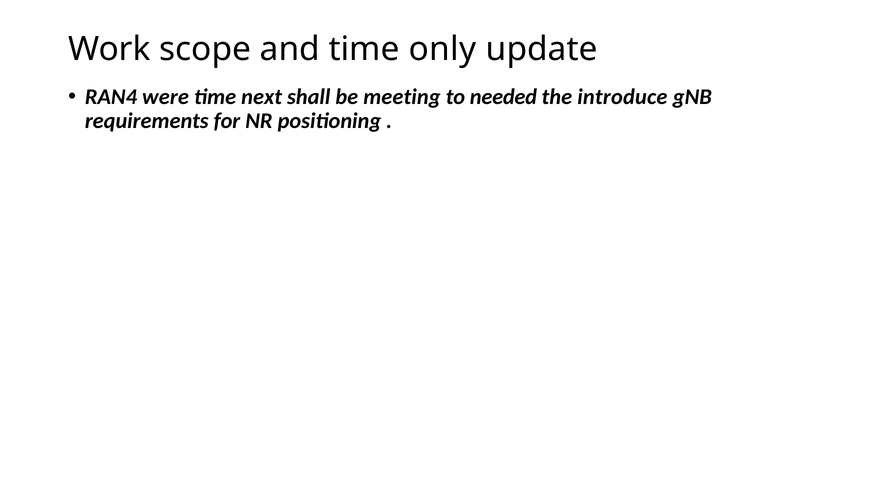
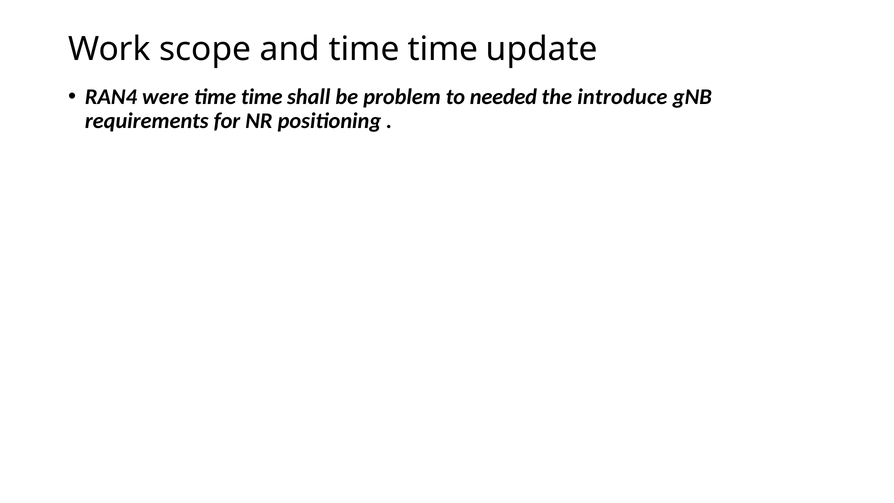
and time only: only -> time (443, 49)
next: next -> time (262, 97)
meeting: meeting -> problem (402, 97)
